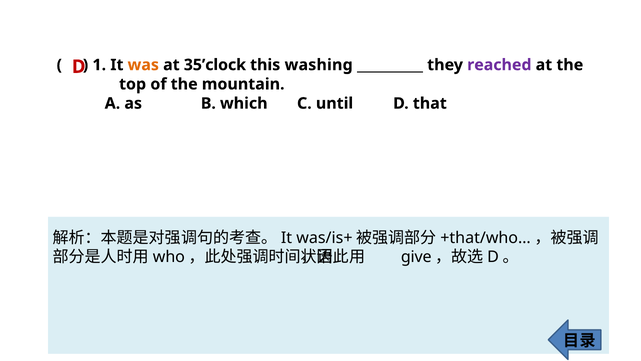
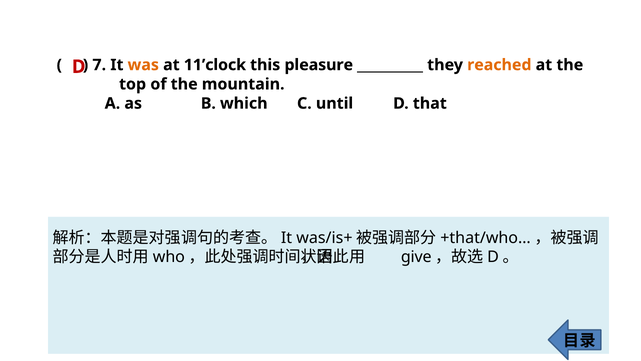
1: 1 -> 7 (99, 65)
35’clock: 35’clock -> 11’clock (215, 65)
washing: washing -> pleasure (319, 65)
reached colour: purple -> orange (499, 65)
